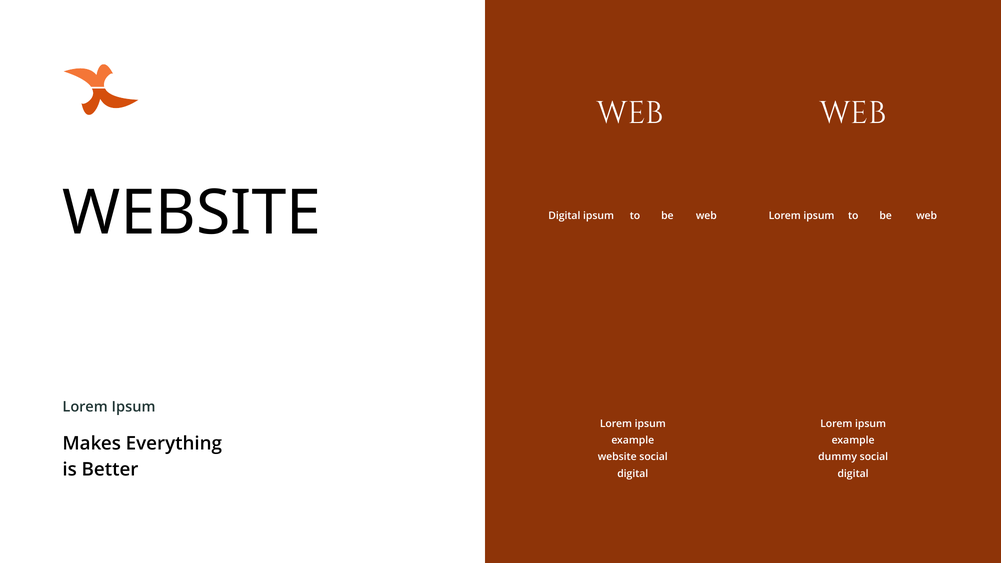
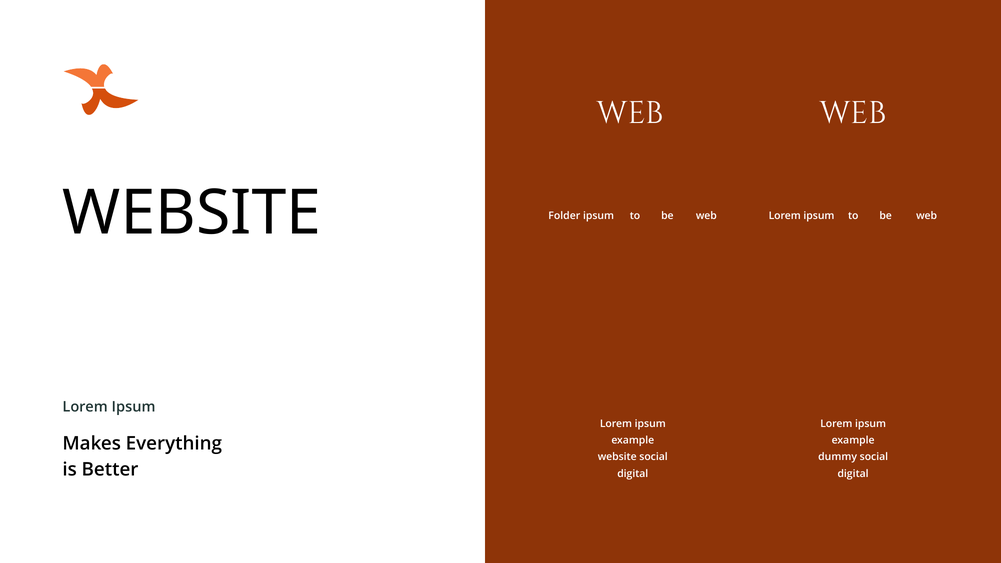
WEBSITE Digital: Digital -> Folder (564, 216)
